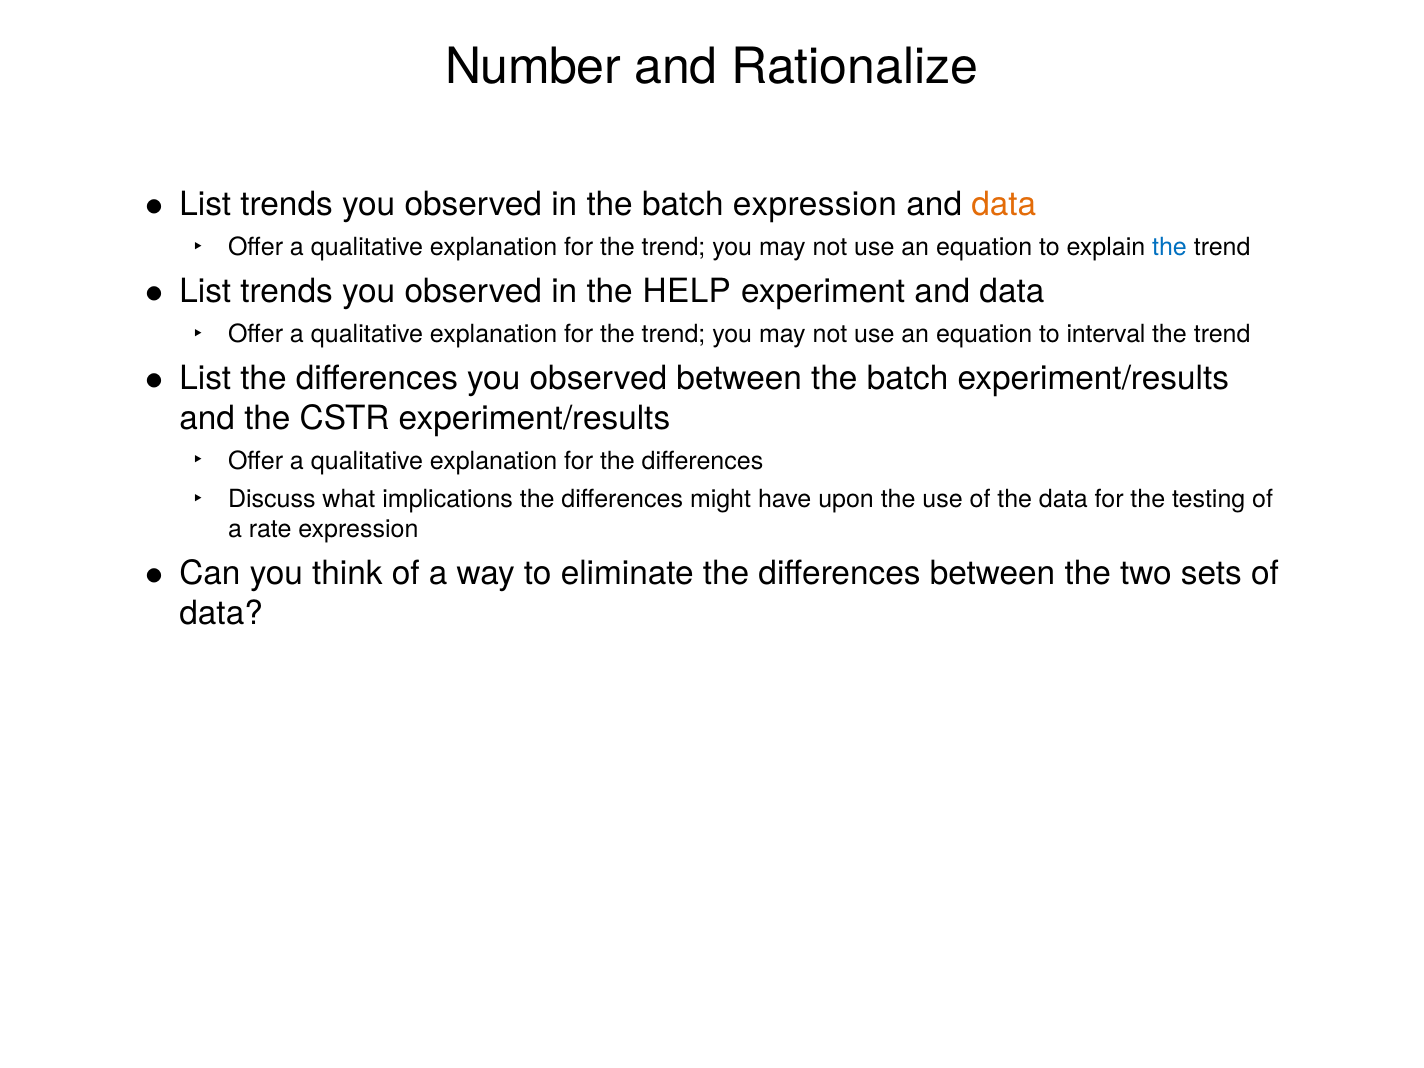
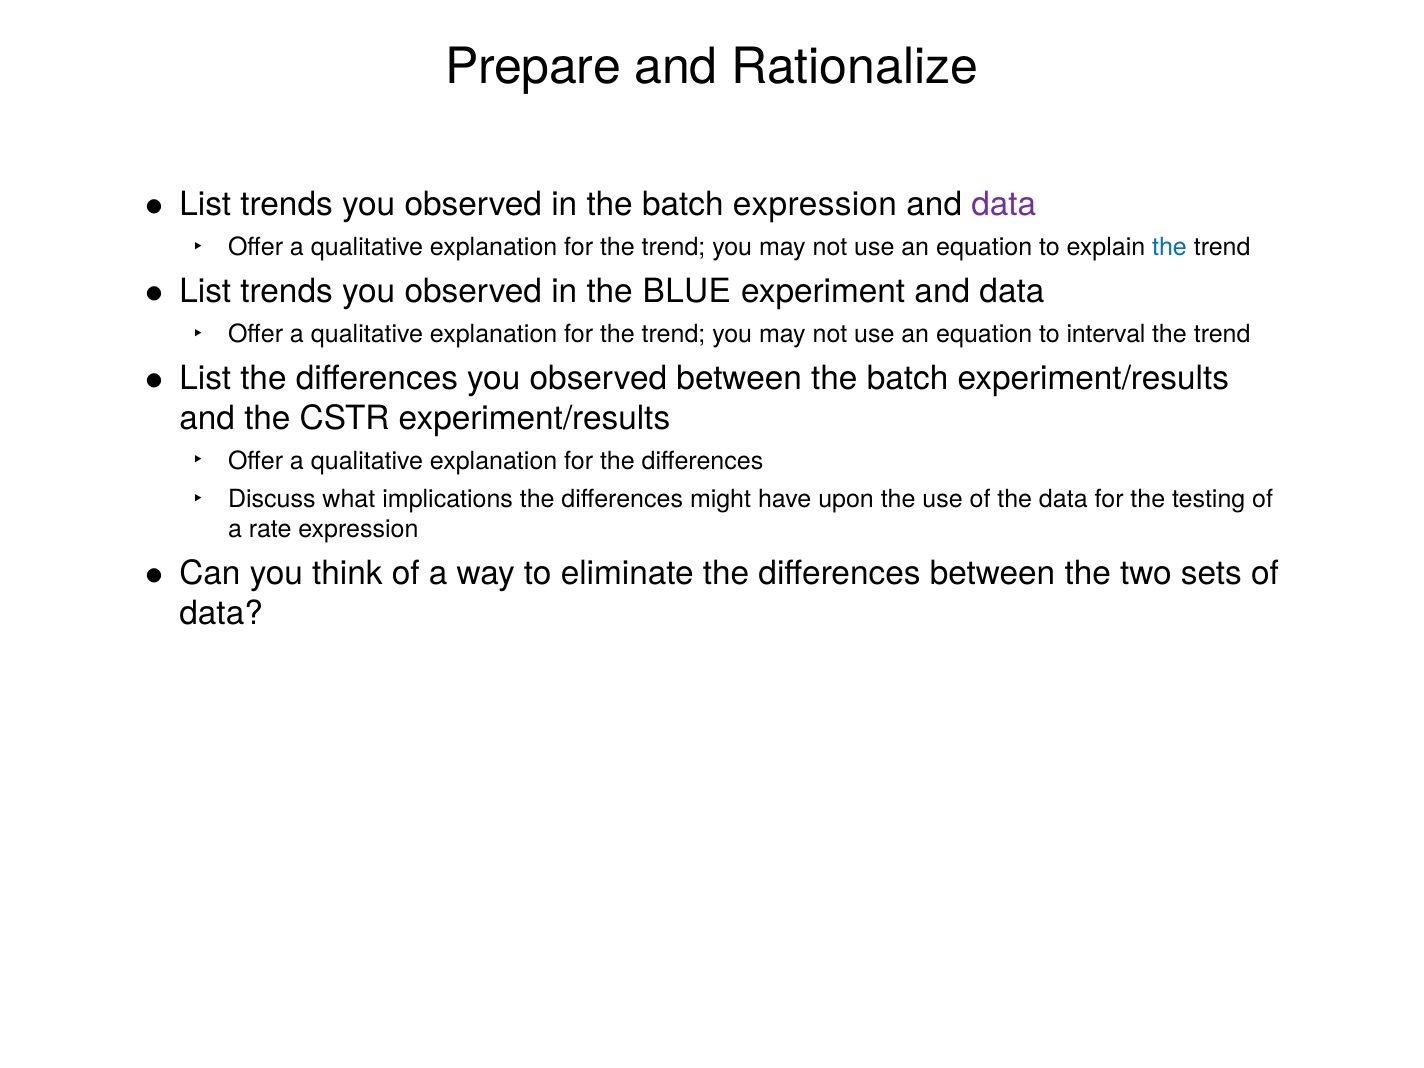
Number: Number -> Prepare (533, 67)
data colour: orange -> purple (1004, 205)
HELP: HELP -> BLUE (687, 291)
